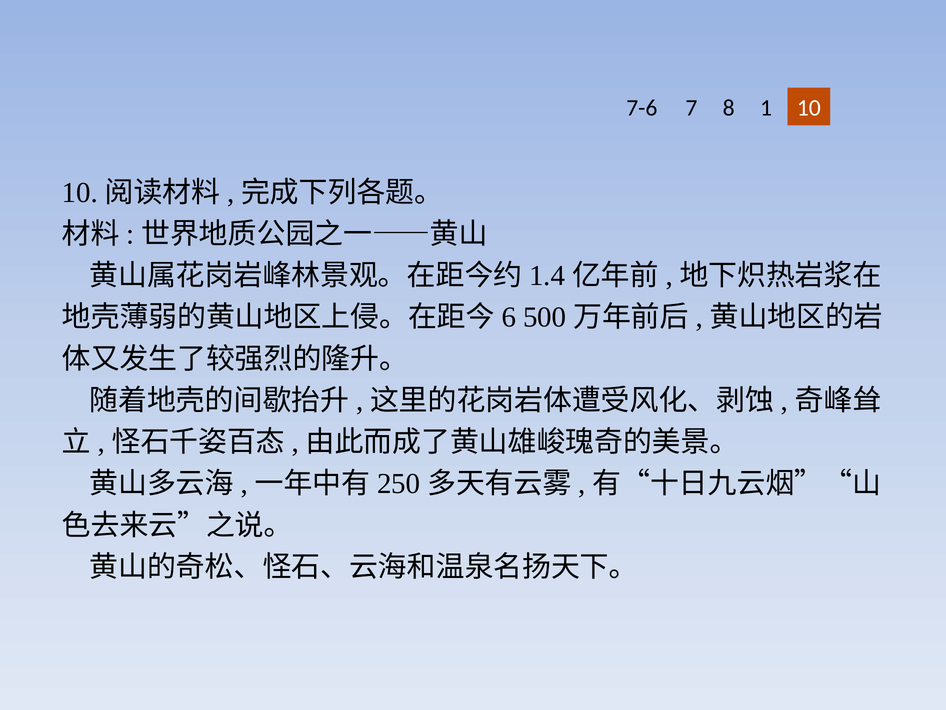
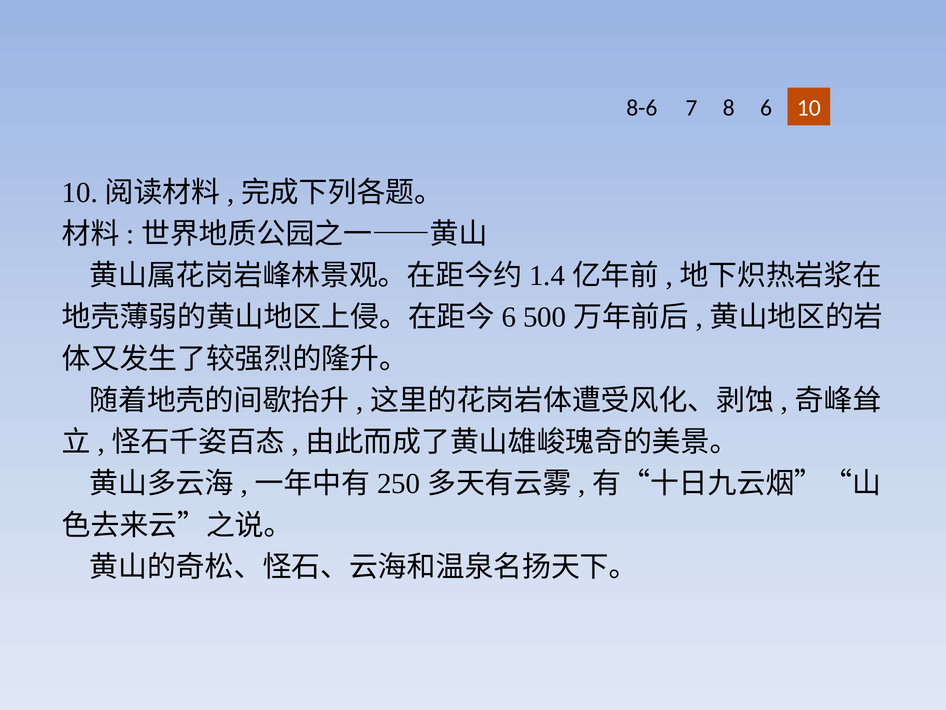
7-6: 7-6 -> 8-6 (642, 108)
1: 1 -> 6 (766, 108)
